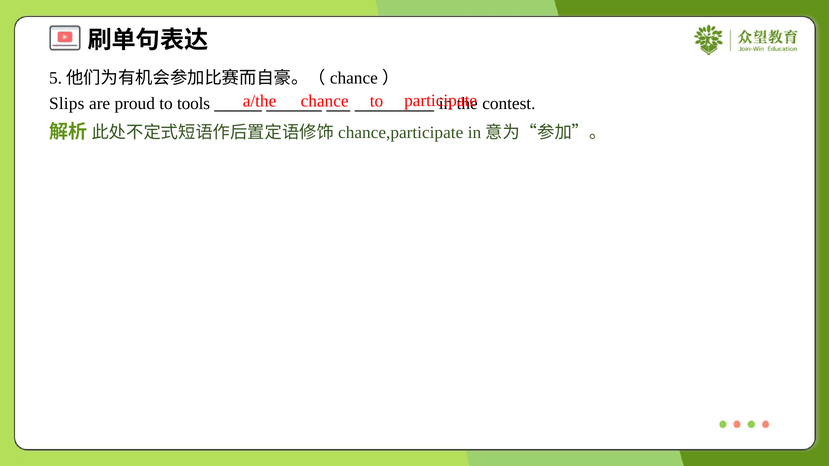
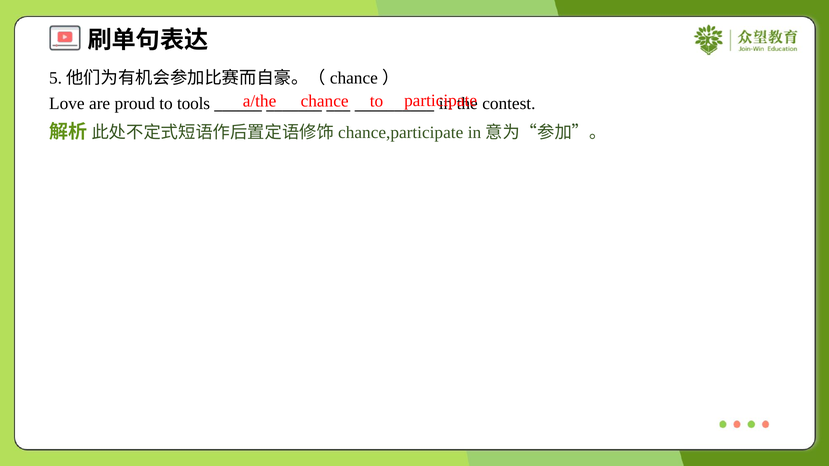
Slips: Slips -> Love (67, 104)
